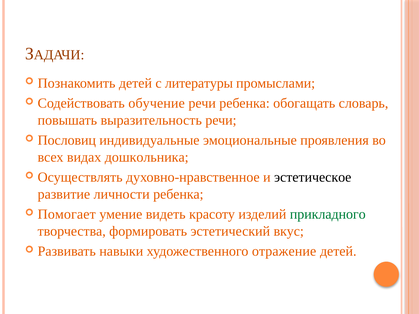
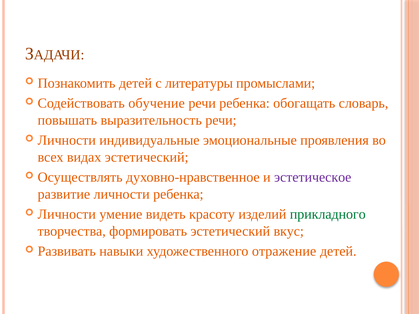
Пословиц: Пословиц -> Личности (67, 140)
видах дошкольника: дошкольника -> эстетический (147, 157)
эстетическое colour: black -> purple (313, 178)
Помогает: Помогает -> Личности (67, 215)
